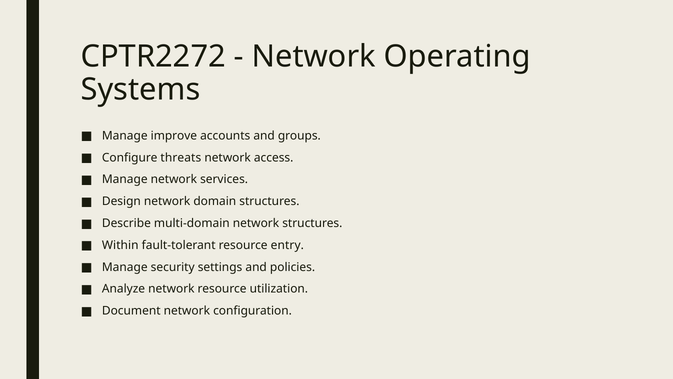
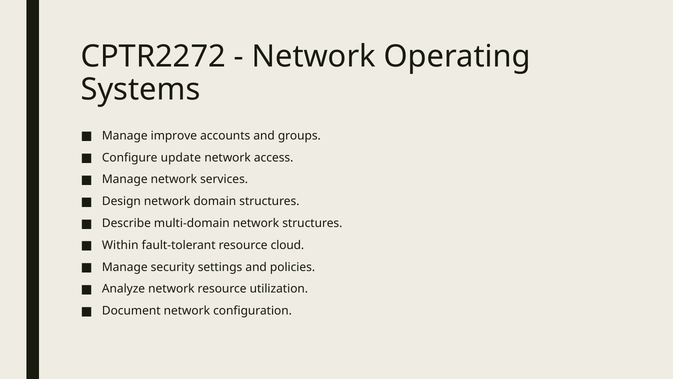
threats: threats -> update (181, 157)
entry: entry -> cloud (287, 245)
